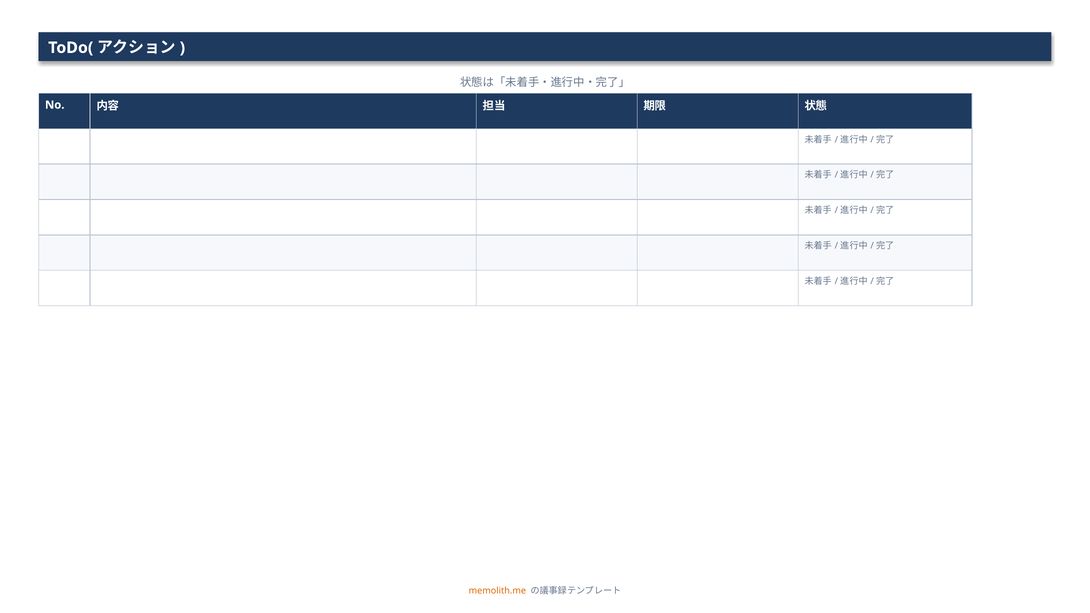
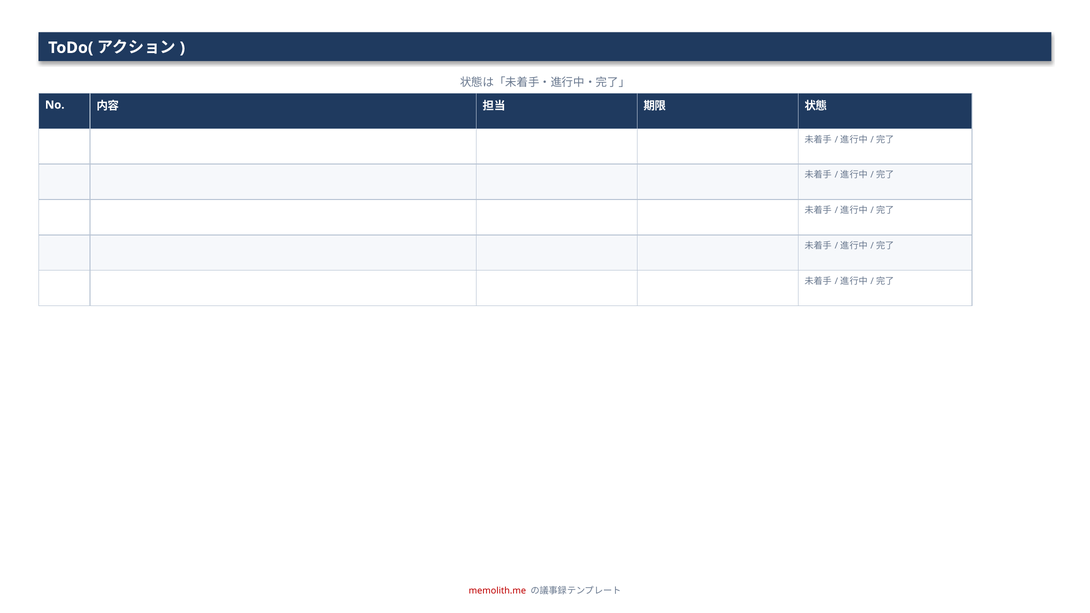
memolith.me colour: orange -> red (497, 591)
